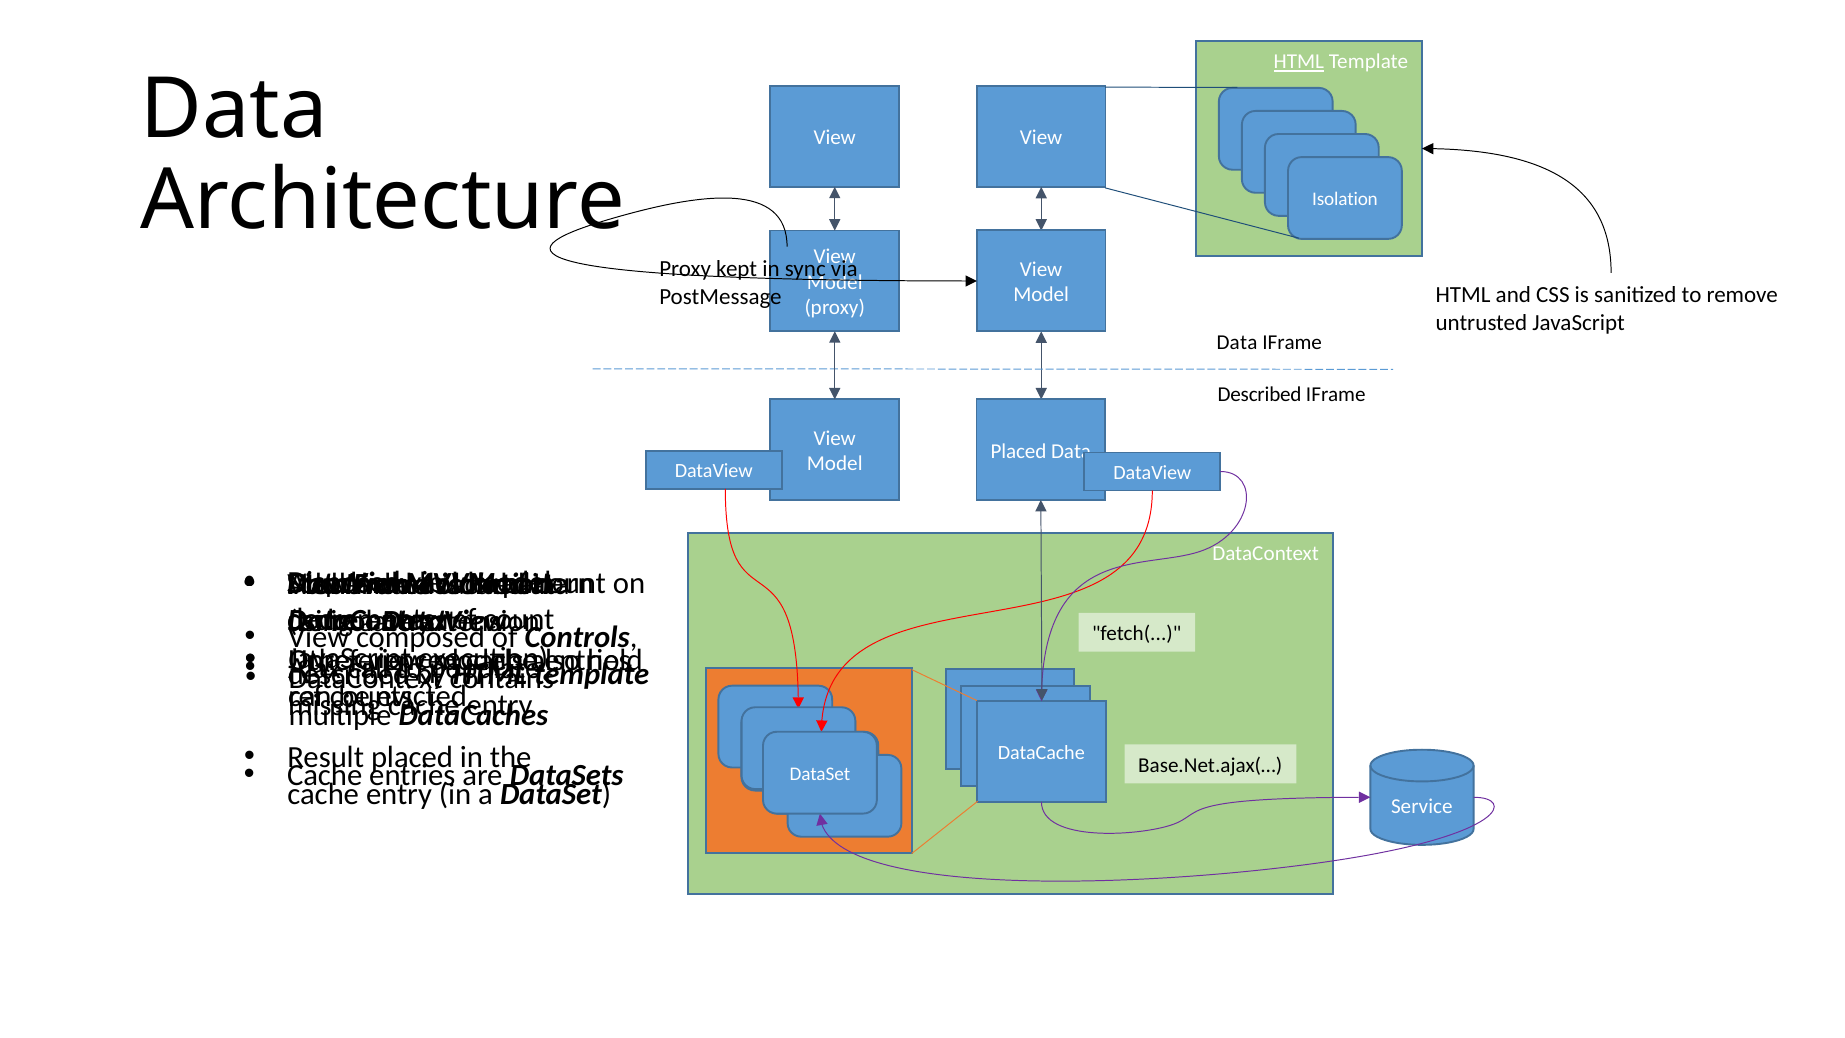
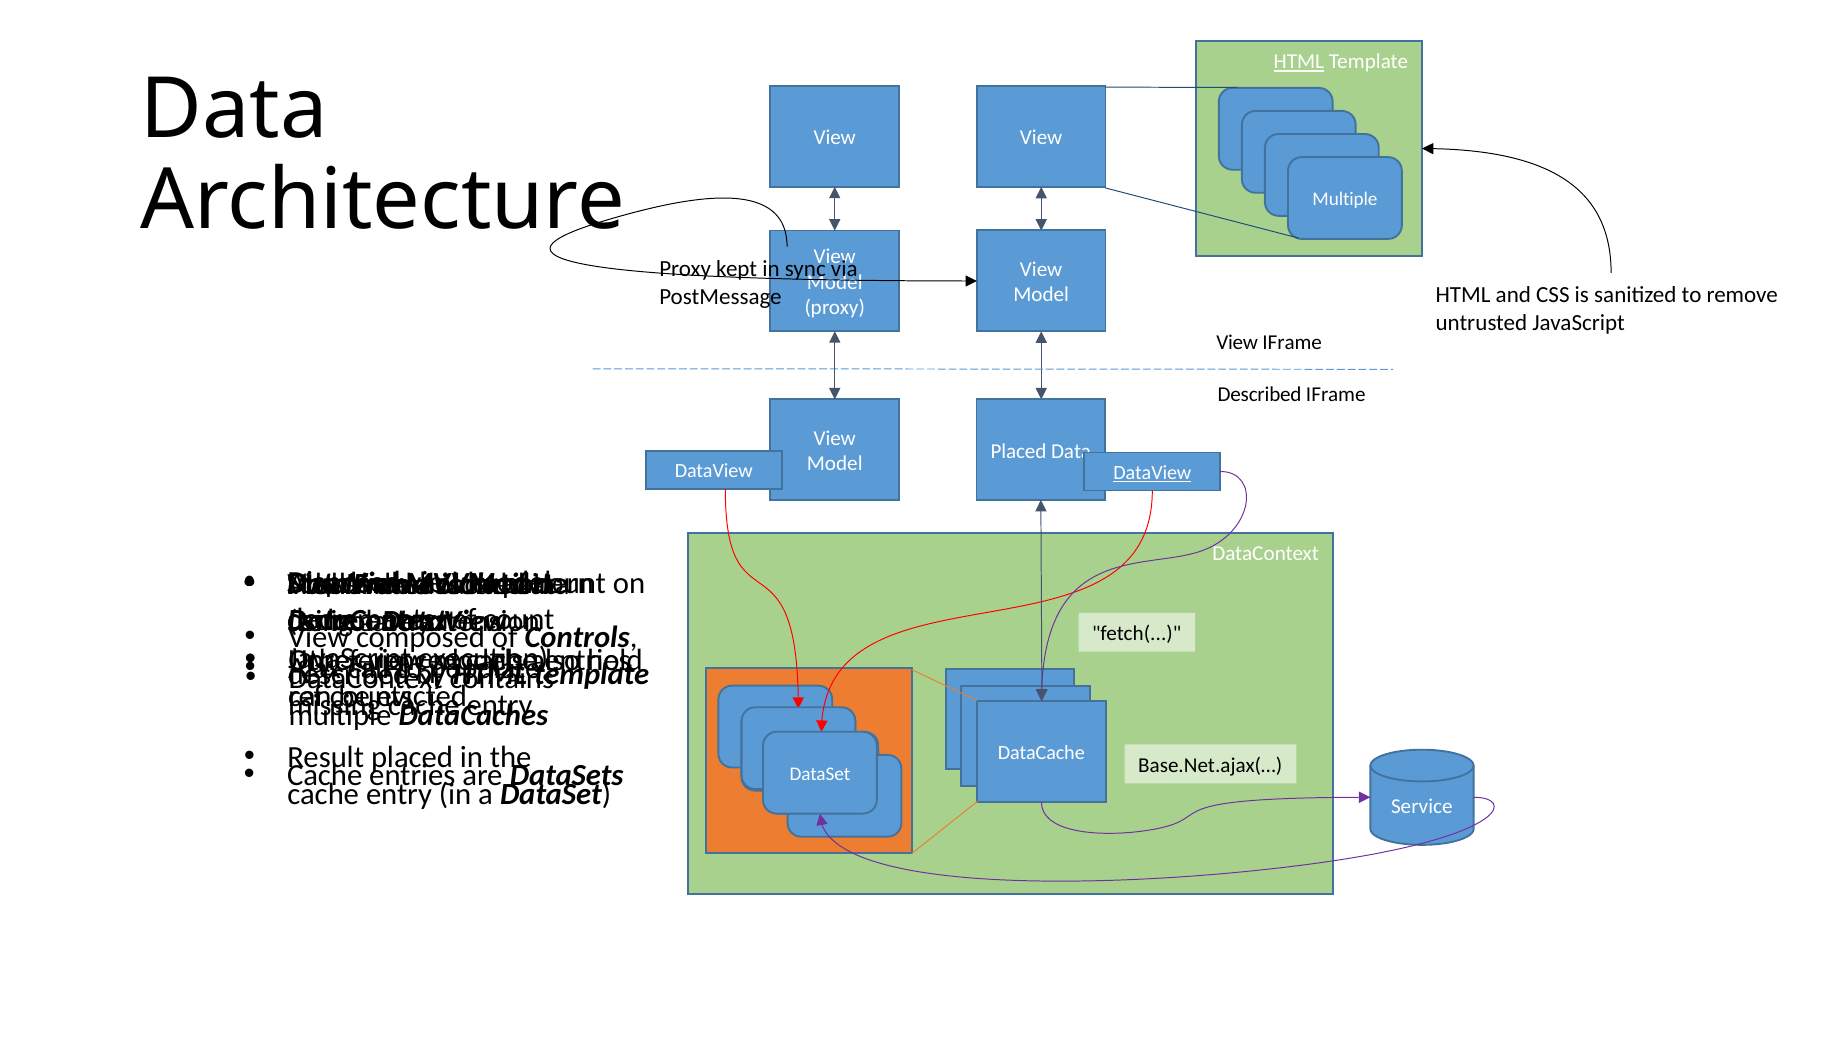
Isolation: Isolation -> Multiple (1345, 199)
Data: Data -> View (1237, 342)
DataView underline: none -> present (1152, 473)
